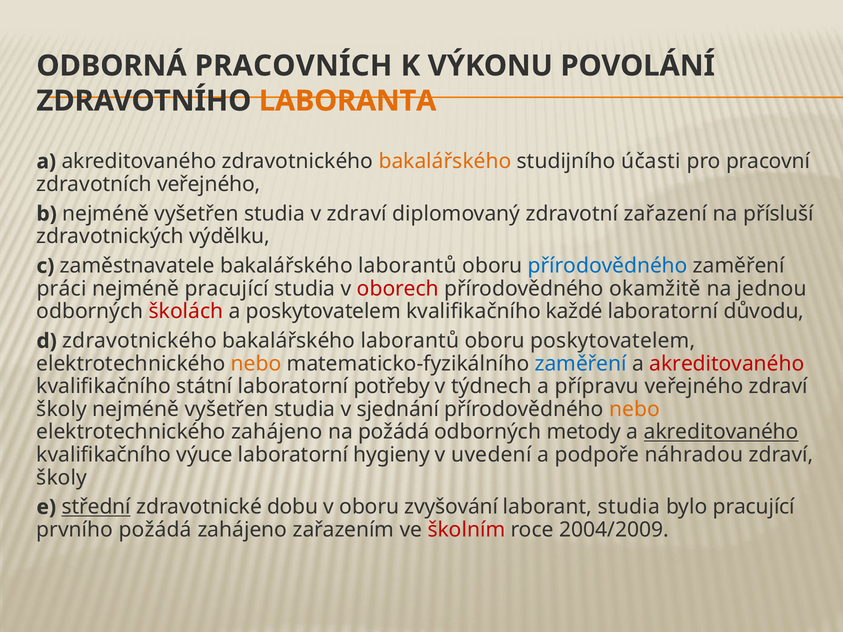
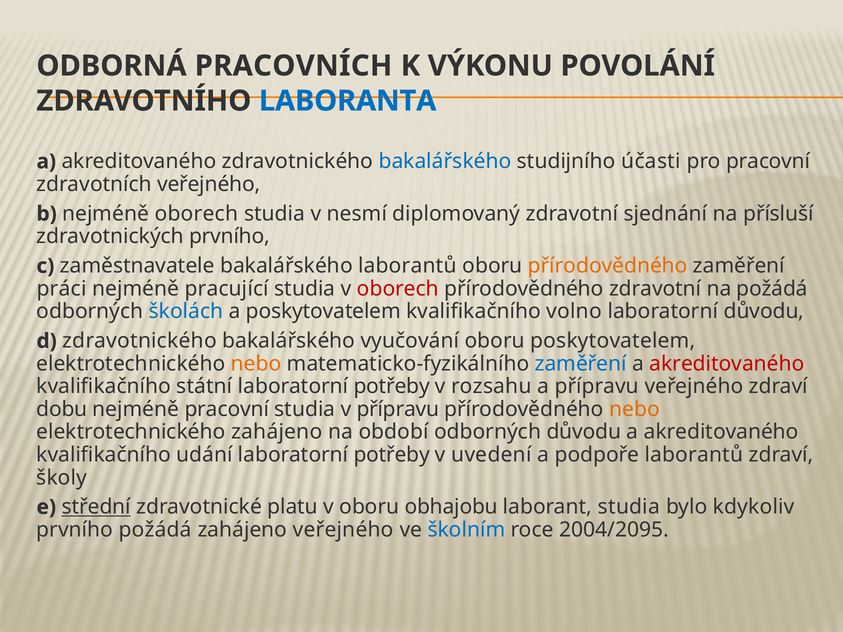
LABORANTA colour: orange -> blue (348, 101)
bakalářského colour: orange -> blue (445, 162)
b nejméně vyšetřen: vyšetřen -> oborech (197, 214)
v zdraví: zdraví -> nesmí (357, 214)
zařazení: zařazení -> sjednání (666, 214)
zdravotnických výdělku: výdělku -> prvního (230, 237)
přírodovědného colour: blue -> orange (608, 266)
přírodovědného okamžitě: okamžitě -> zdravotní (655, 289)
na jednou: jednou -> požádá (772, 289)
školách colour: red -> blue (186, 312)
každé: každé -> volno (574, 312)
laborantů: laborantů -> vyučování (410, 341)
týdnech: týdnech -> rozsahu (491, 387)
školy: školy -> dobu (62, 409)
vyšetřen: vyšetřen -> pracovní (227, 409)
v sjednání: sjednání -> přípravu (398, 409)
na požádá: požádá -> období (394, 432)
odborných metody: metody -> důvodu (584, 432)
akreditovaného underline: present -> none (721, 432)
výuce: výuce -> udání (204, 455)
hygieny: hygieny -> potřeby (392, 455)
podpoře náhradou: náhradou -> laborantů (694, 455)
dobu: dobu -> platu (293, 507)
zvyšování: zvyšování -> obhajobu (451, 507)
bylo pracující: pracující -> kdykoliv (754, 507)
zahájeno zařazením: zařazením -> veřejného (343, 530)
školním colour: red -> blue (466, 530)
2004/2009: 2004/2009 -> 2004/2095 (614, 530)
